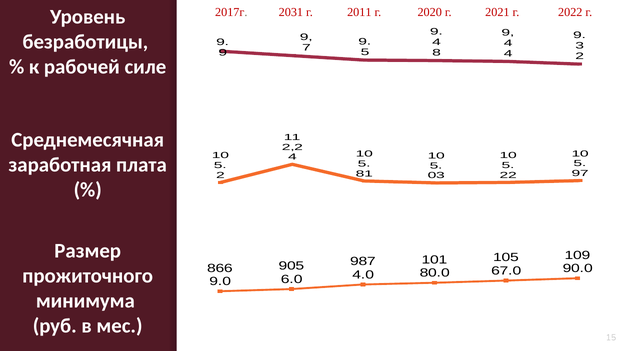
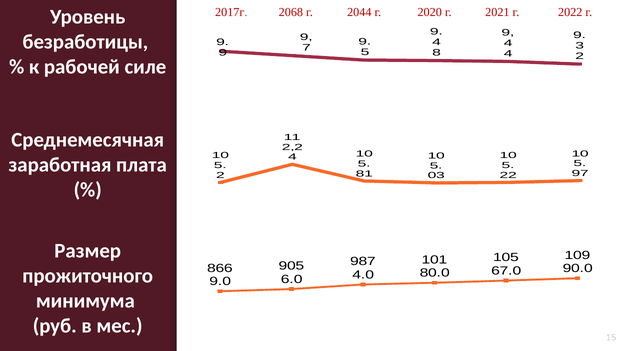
2031: 2031 -> 2068 (291, 12)
2011: 2011 -> 2044 (359, 12)
